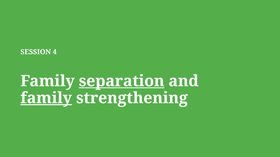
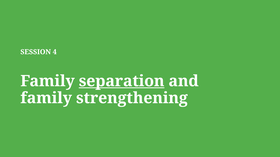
family underline: present -> none (46, 98)
